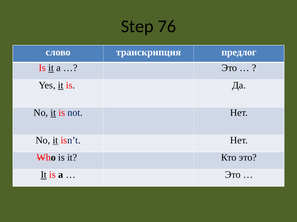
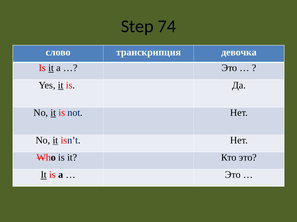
76: 76 -> 74 (167, 26)
предлог: предлог -> девочка (239, 52)
